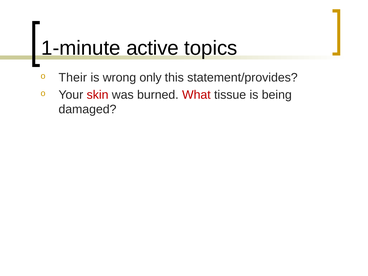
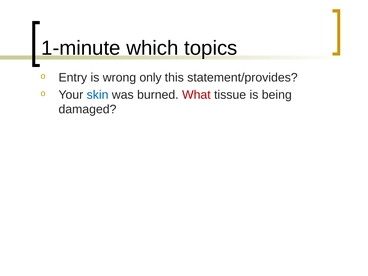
active: active -> which (152, 48)
Their: Their -> Entry (73, 78)
skin colour: red -> blue (98, 95)
